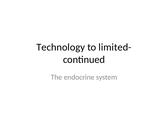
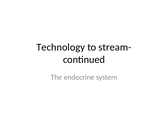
limited-: limited- -> stream- (115, 47)
